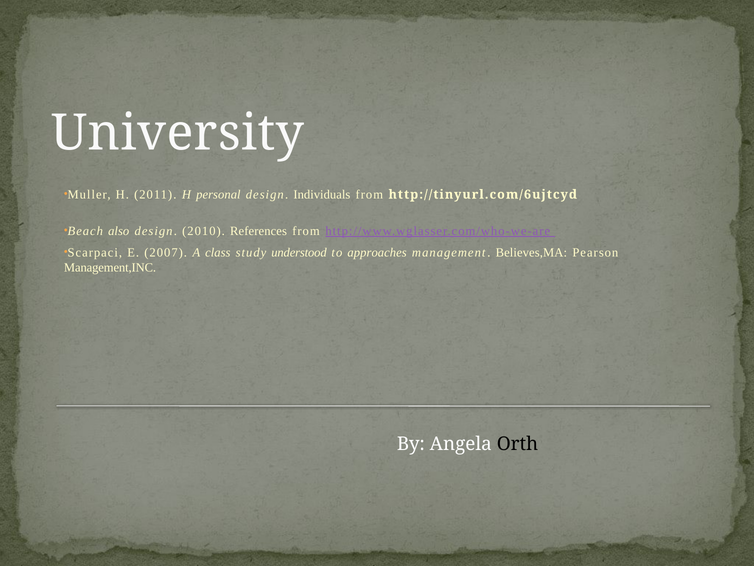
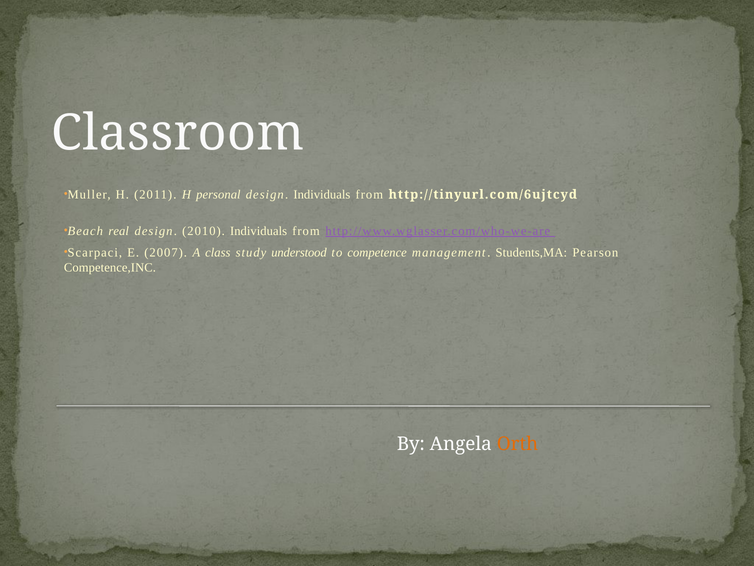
University: University -> Classroom (178, 133)
also: also -> real (119, 231)
2010 References: References -> Individuals (259, 231)
approaches: approaches -> competence (377, 252)
Believes,MA: Believes,MA -> Students,MA (531, 252)
Management,INC: Management,INC -> Competence,INC (110, 267)
Orth colour: black -> orange (517, 444)
